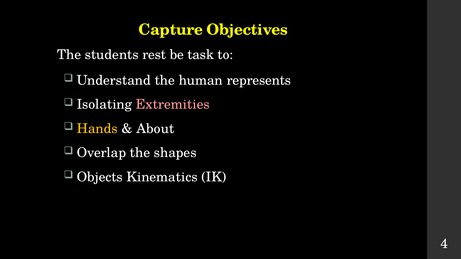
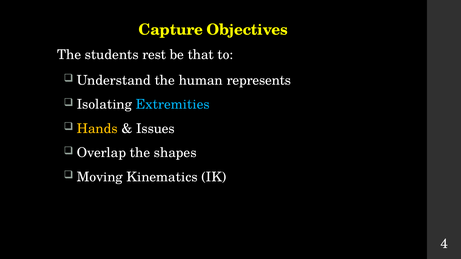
task: task -> that (201, 55)
Extremities colour: pink -> light blue (173, 105)
About: About -> Issues (156, 129)
Objects: Objects -> Moving (100, 177)
